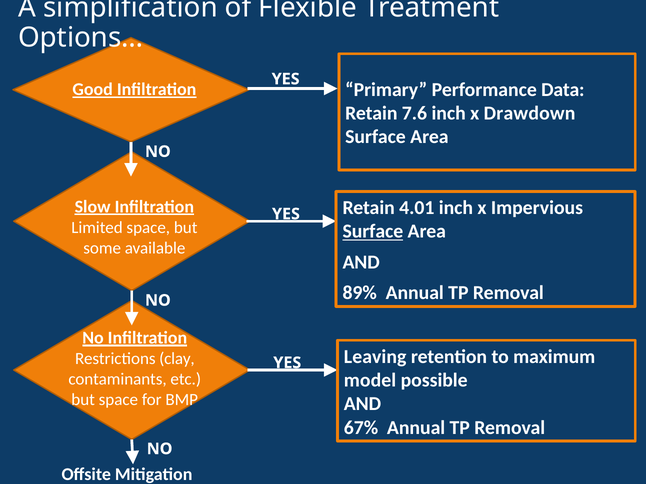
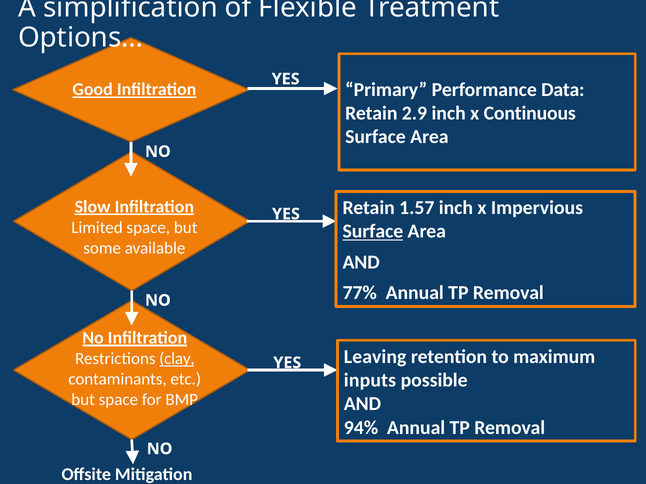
7.6: 7.6 -> 2.9 (414, 113)
Drawdown: Drawdown -> Continuous (530, 113)
4.01: 4.01 -> 1.57 (417, 208)
89%: 89% -> 77% (360, 293)
clay underline: none -> present (177, 359)
model: model -> inputs (370, 381)
67%: 67% -> 94% (361, 428)
